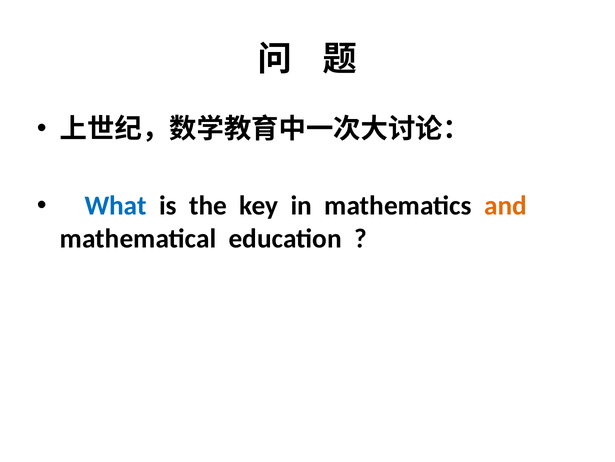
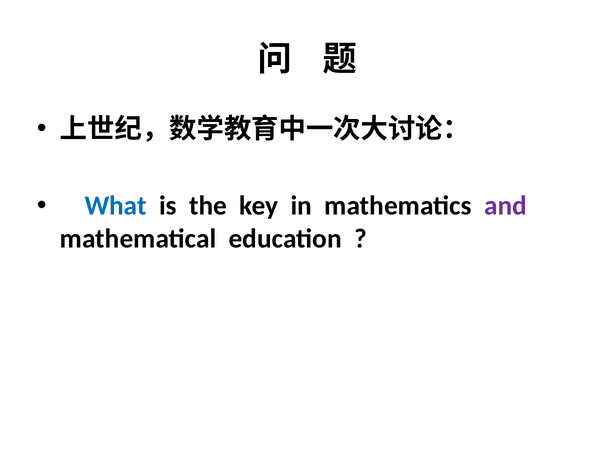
and colour: orange -> purple (505, 206)
